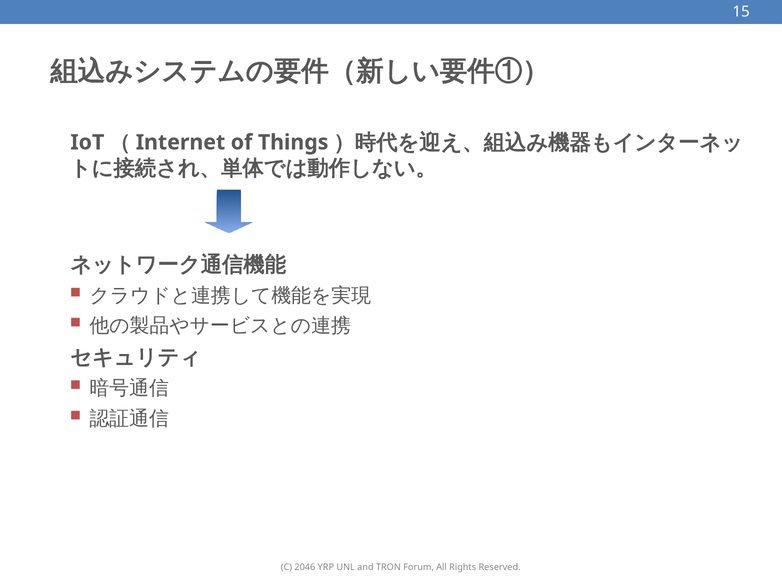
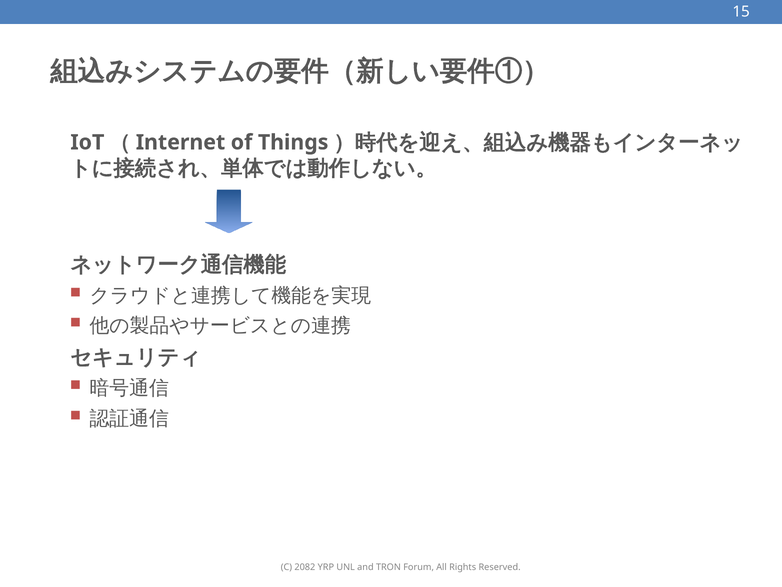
2046: 2046 -> 2082 (305, 567)
